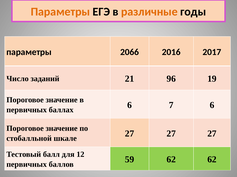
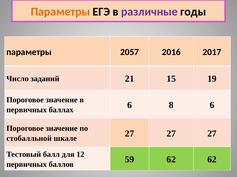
различные colour: orange -> purple (149, 12)
2066: 2066 -> 2057 (130, 52)
96: 96 -> 15 (171, 79)
7: 7 -> 8 (171, 105)
